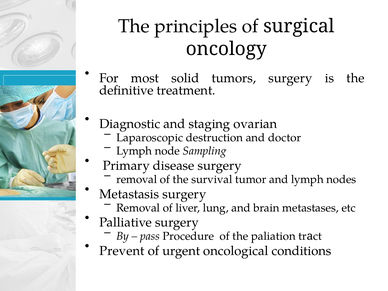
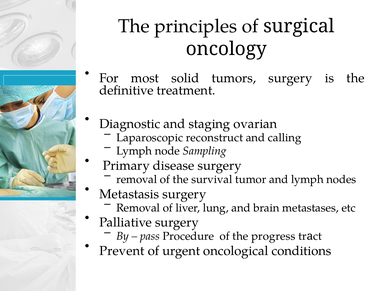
destruction: destruction -> reconstruct (214, 138)
doctor: doctor -> calling (285, 138)
paliation: paliation -> progress (273, 236)
